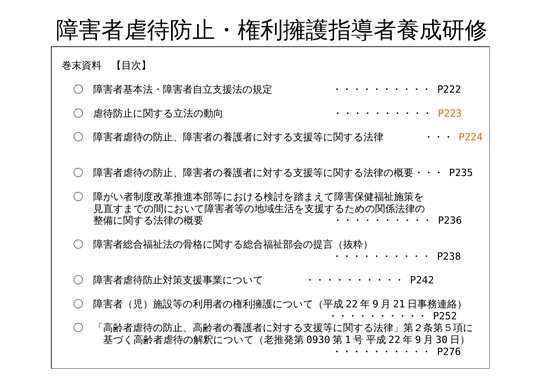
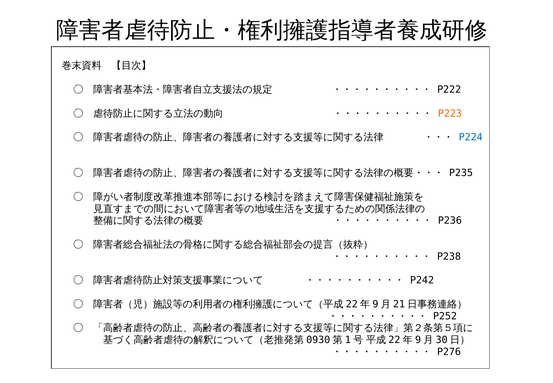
P224 colour: orange -> blue (471, 137)
